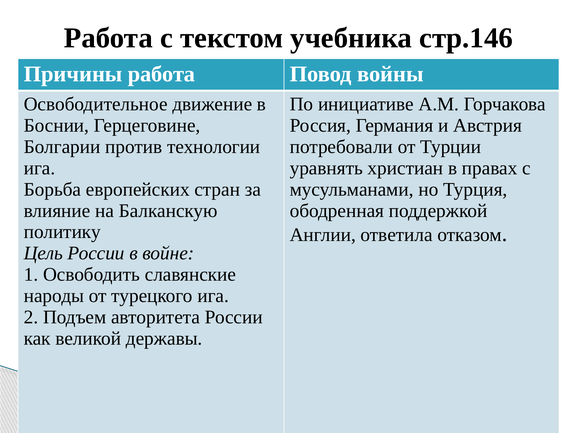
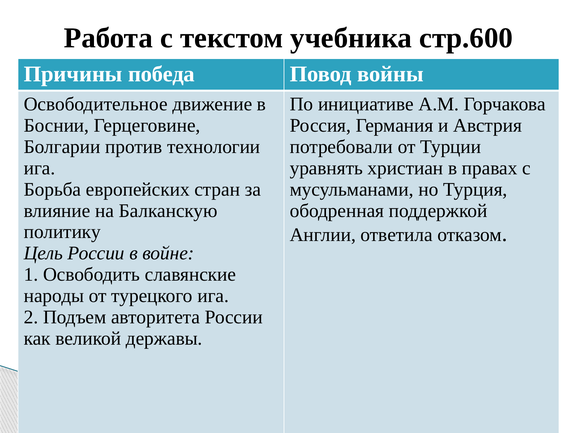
стр.146: стр.146 -> стр.600 (466, 38)
Причины работа: работа -> победа (161, 74)
